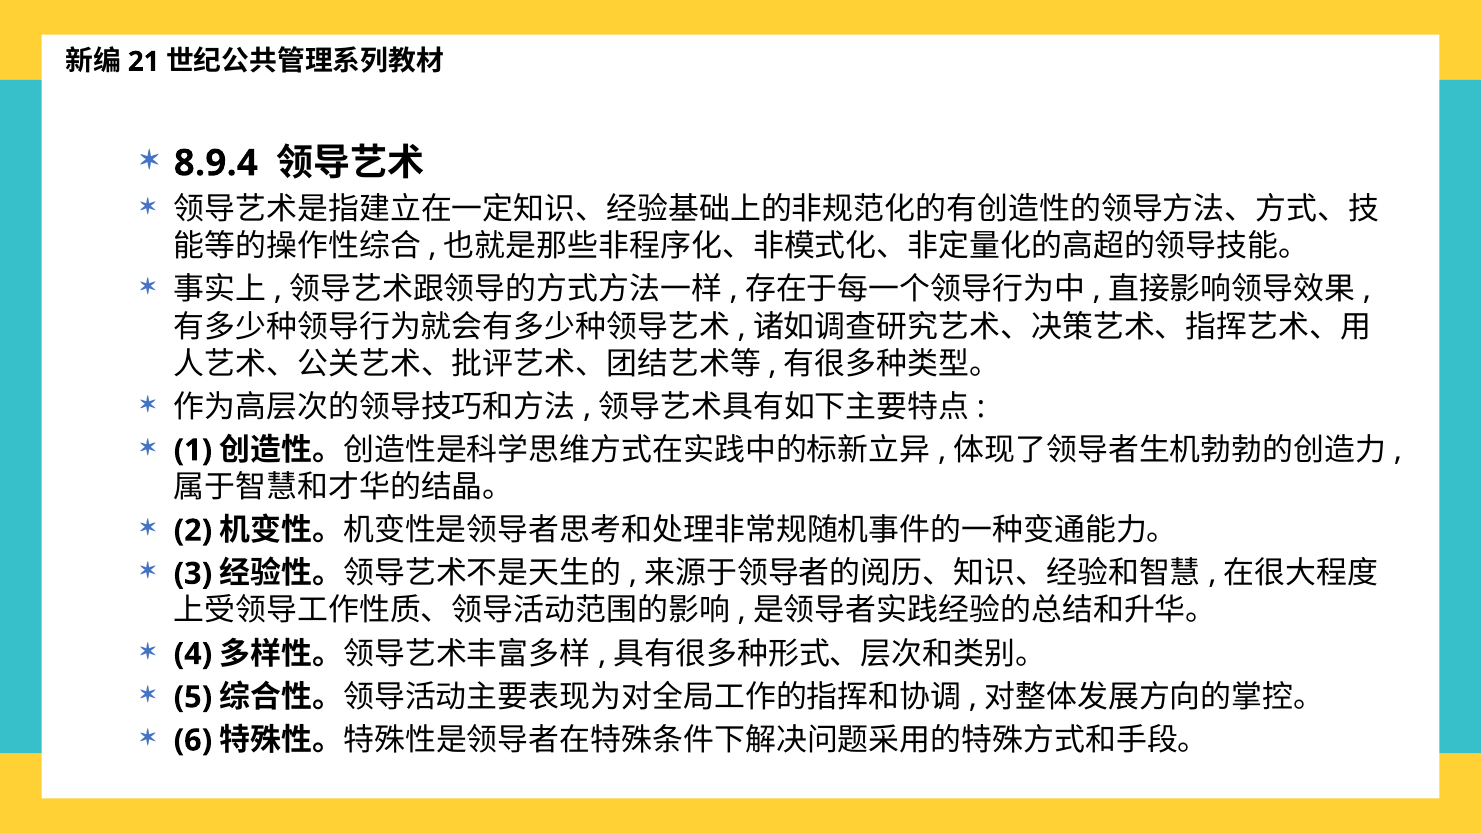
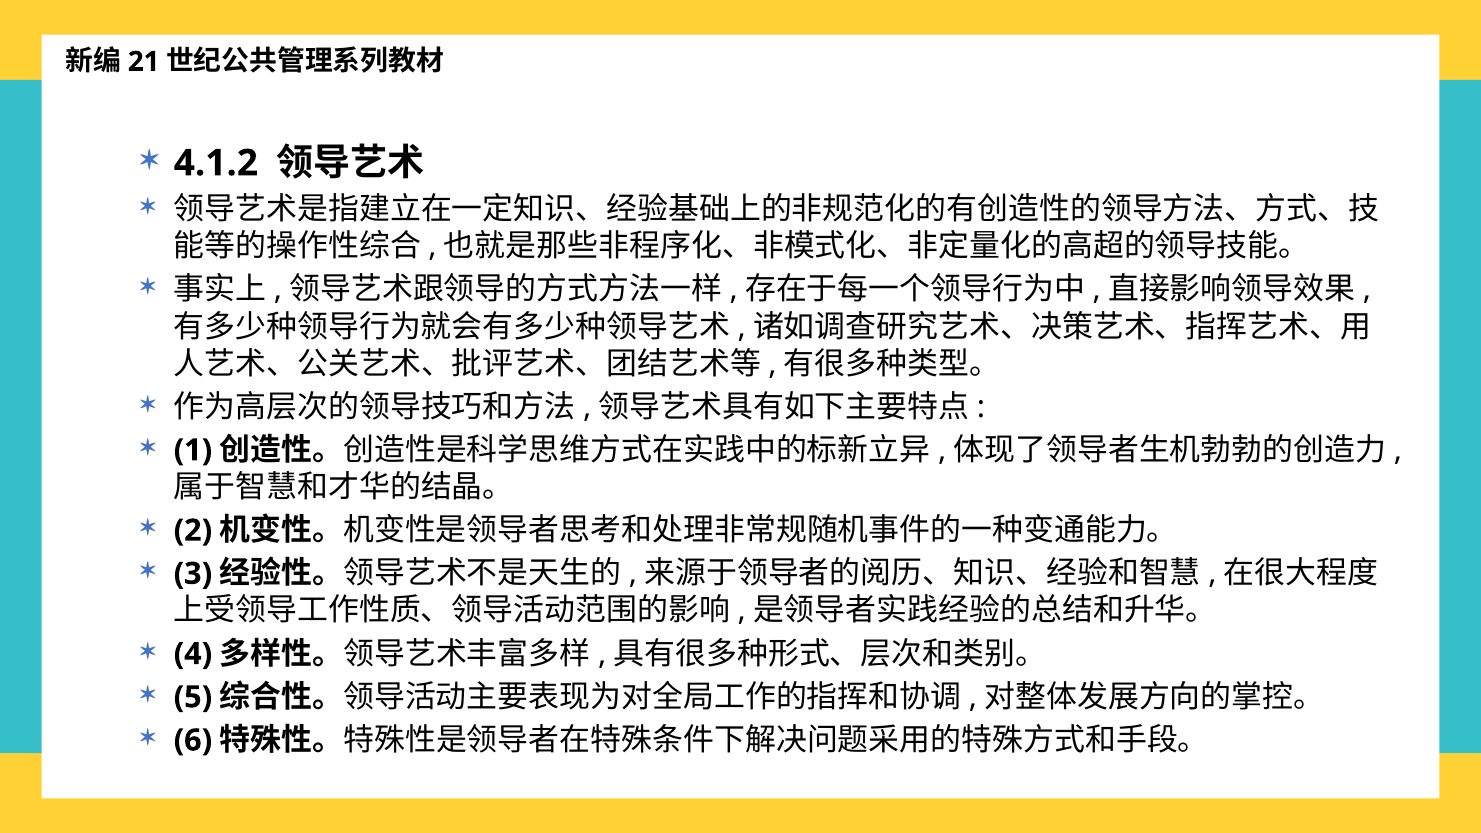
8.9.4: 8.9.4 -> 4.1.2 (216, 163)
